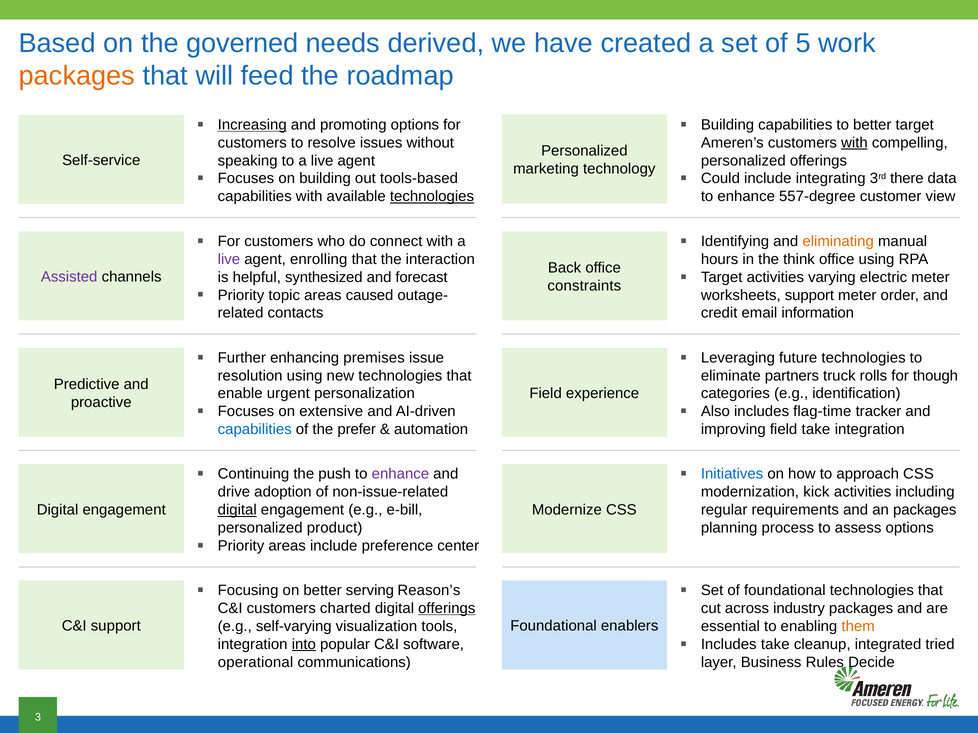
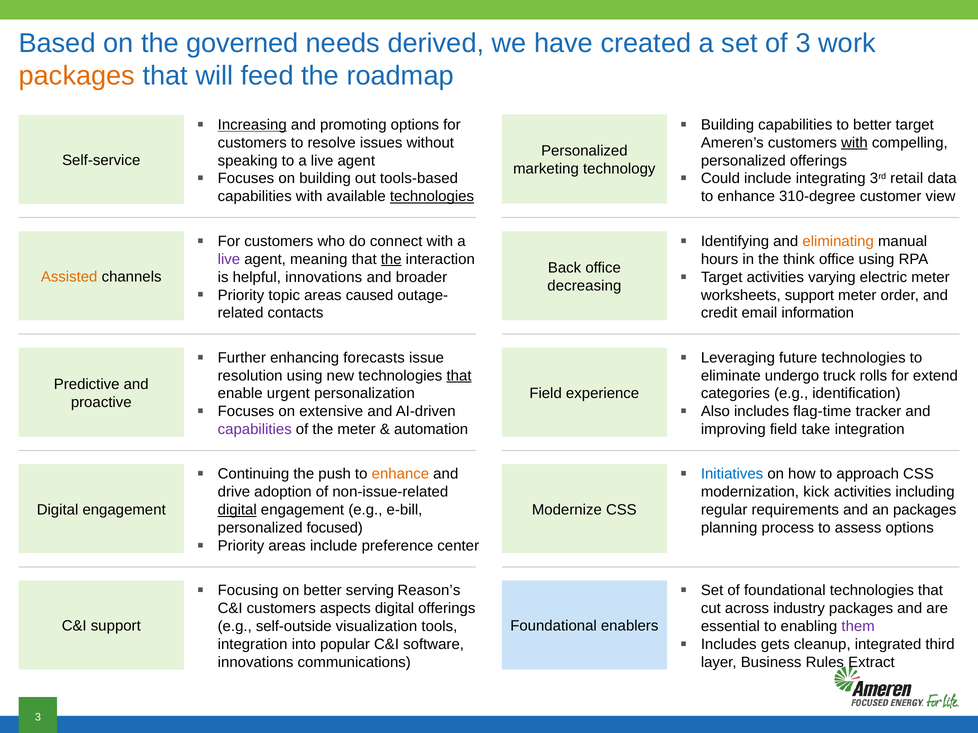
of 5: 5 -> 3 (803, 43)
there: there -> retail (907, 179)
557-degree: 557-degree -> 310-degree (817, 197)
enrolling: enrolling -> meaning (319, 259)
the underline: none -> present (391, 259)
Assisted colour: purple -> orange (69, 277)
helpful synthesized: synthesized -> innovations (324, 277)
forecast: forecast -> broader (421, 277)
constraints: constraints -> decreasing (584, 286)
premises: premises -> forecasts (374, 358)
that underline: none -> present (459, 376)
partners: partners -> undergo (792, 376)
though: though -> extend (935, 376)
capabilities colour: blue -> purple (255, 430)
the prefer: prefer -> meter (357, 430)
enhance colour: purple -> orange (400, 474)
product: product -> focused (335, 528)
charted: charted -> aspects (345, 609)
offerings underline: present -> none (447, 609)
self-varying: self-varying -> self-outside (294, 627)
them colour: orange -> purple (858, 627)
Includes take: take -> gets (775, 645)
tried: tried -> third (940, 645)
into underline: present -> none (304, 645)
operational: operational -> innovations (256, 663)
Decide: Decide -> Extract (871, 663)
